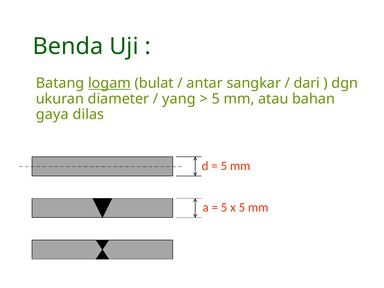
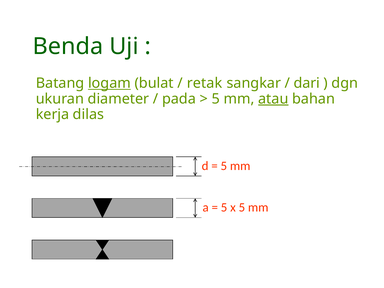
antar: antar -> retak (205, 83)
yang: yang -> pada (179, 99)
atau underline: none -> present (273, 99)
gaya: gaya -> kerja (52, 114)
